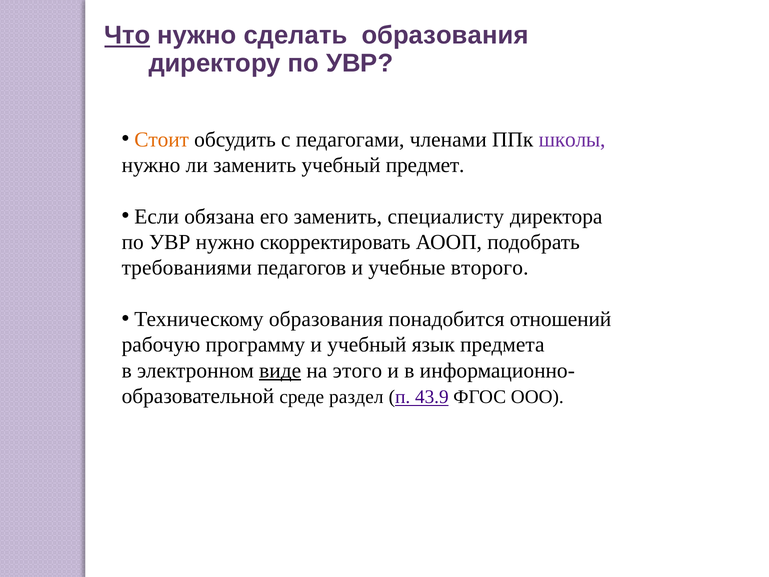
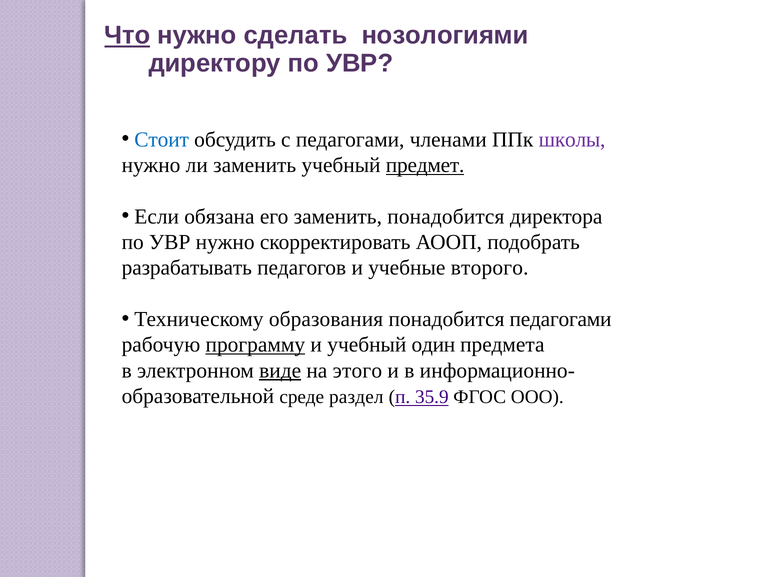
сделать образования: образования -> нозологиями (445, 35)
Стоит colour: orange -> blue (162, 140)
предмет underline: none -> present (425, 165)
заменить специалисту: специалисту -> понадобится (446, 216)
требованиями: требованиями -> разрабатывать (187, 268)
понадобится отношений: отношений -> педагогами (561, 319)
программу underline: none -> present (255, 345)
язык: язык -> один (433, 345)
43.9: 43.9 -> 35.9 (432, 397)
